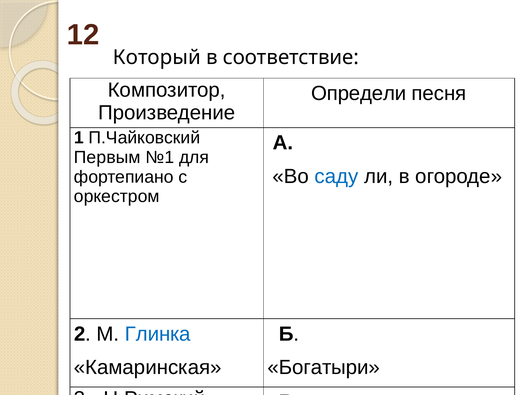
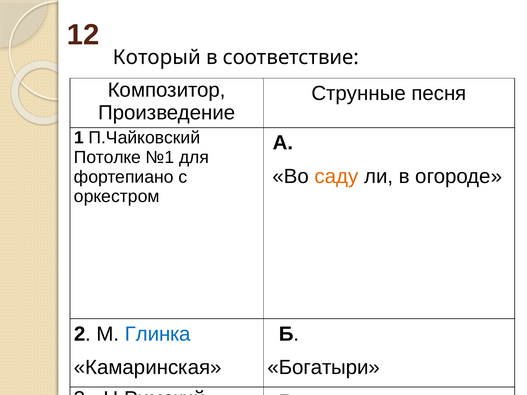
Определи: Определи -> Струнные (359, 93)
Первым: Первым -> Потолке (107, 157)
саду colour: blue -> orange (337, 177)
